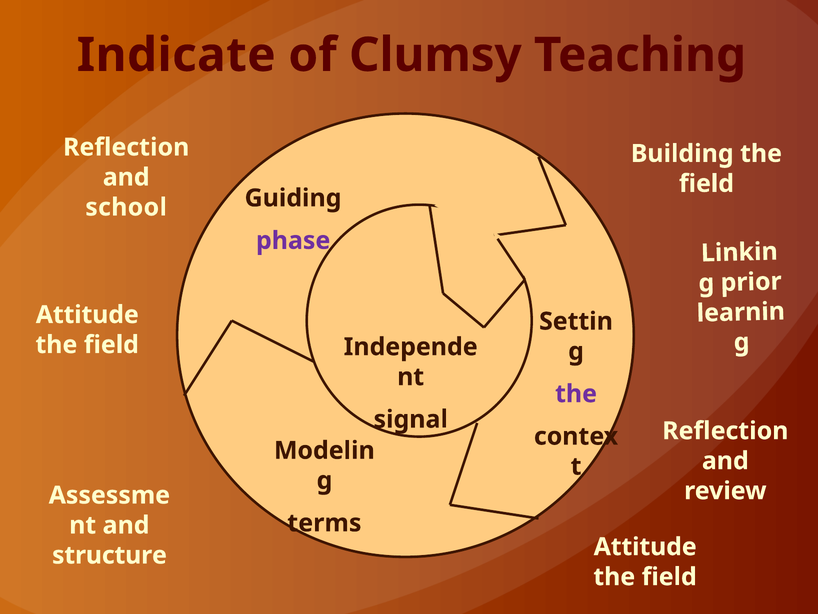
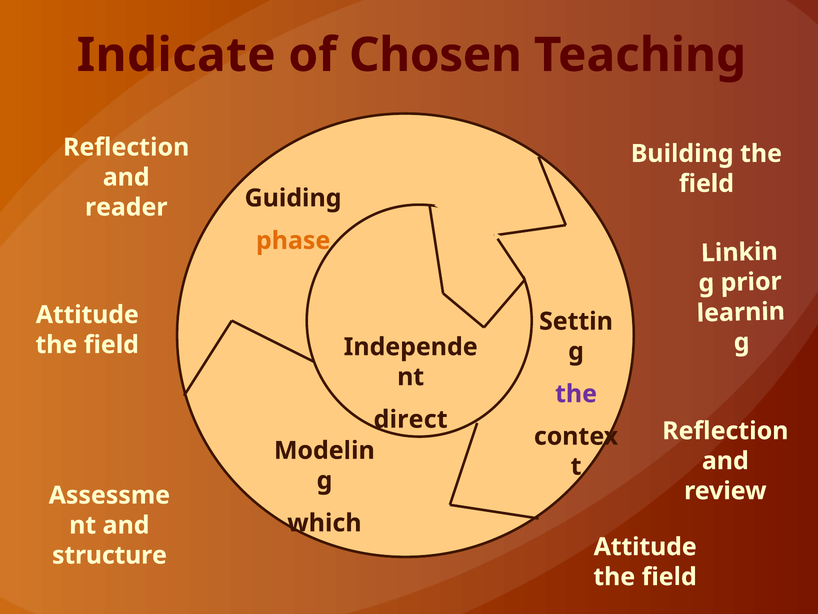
Clumsy: Clumsy -> Chosen (435, 55)
school: school -> reader (126, 207)
phase colour: purple -> orange (293, 240)
signal: signal -> direct (411, 419)
terms: terms -> which (324, 523)
